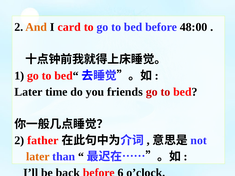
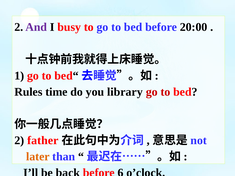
And colour: orange -> purple (36, 27)
card: card -> busy (69, 27)
48:00: 48:00 -> 20:00 (194, 27)
Later: Later -> Rules (28, 92)
friends: friends -> library (125, 92)
